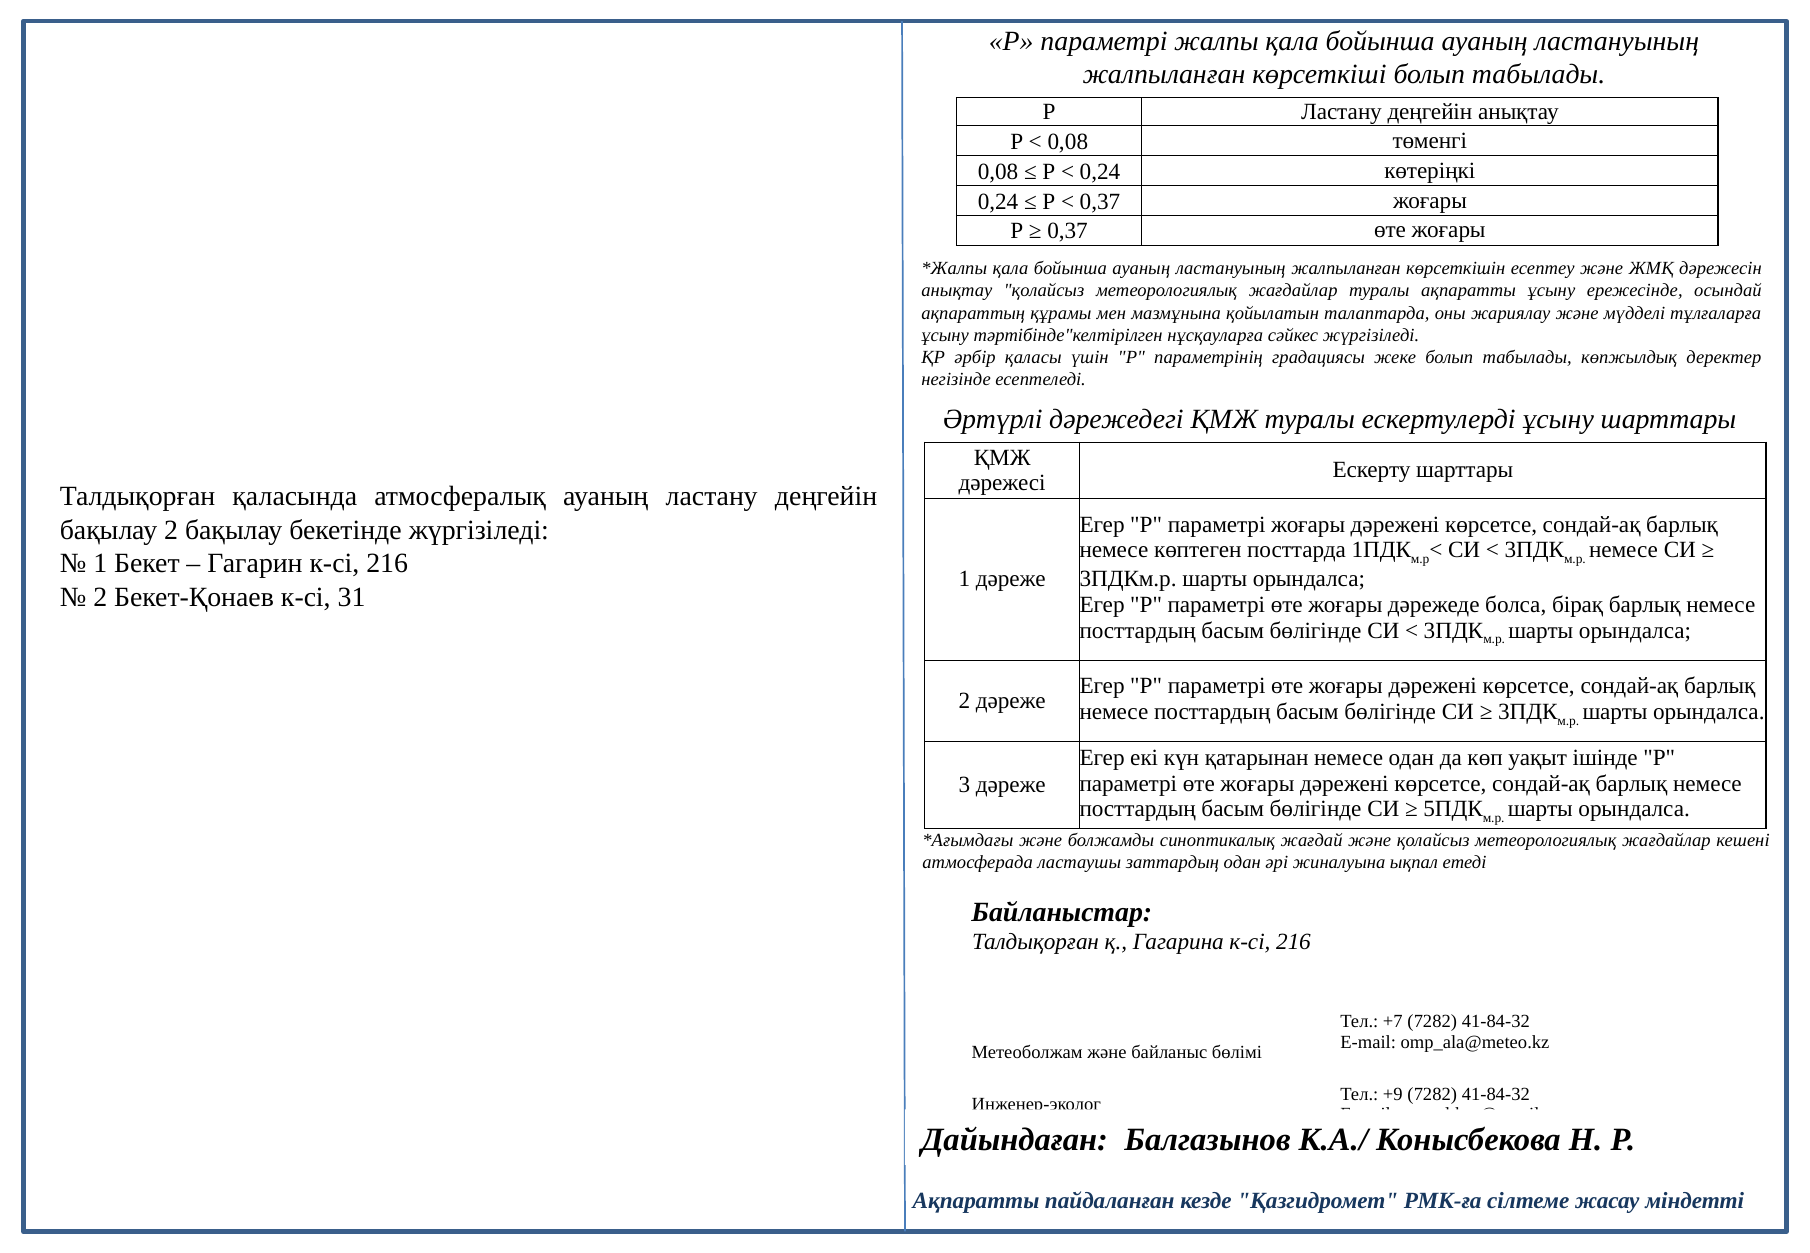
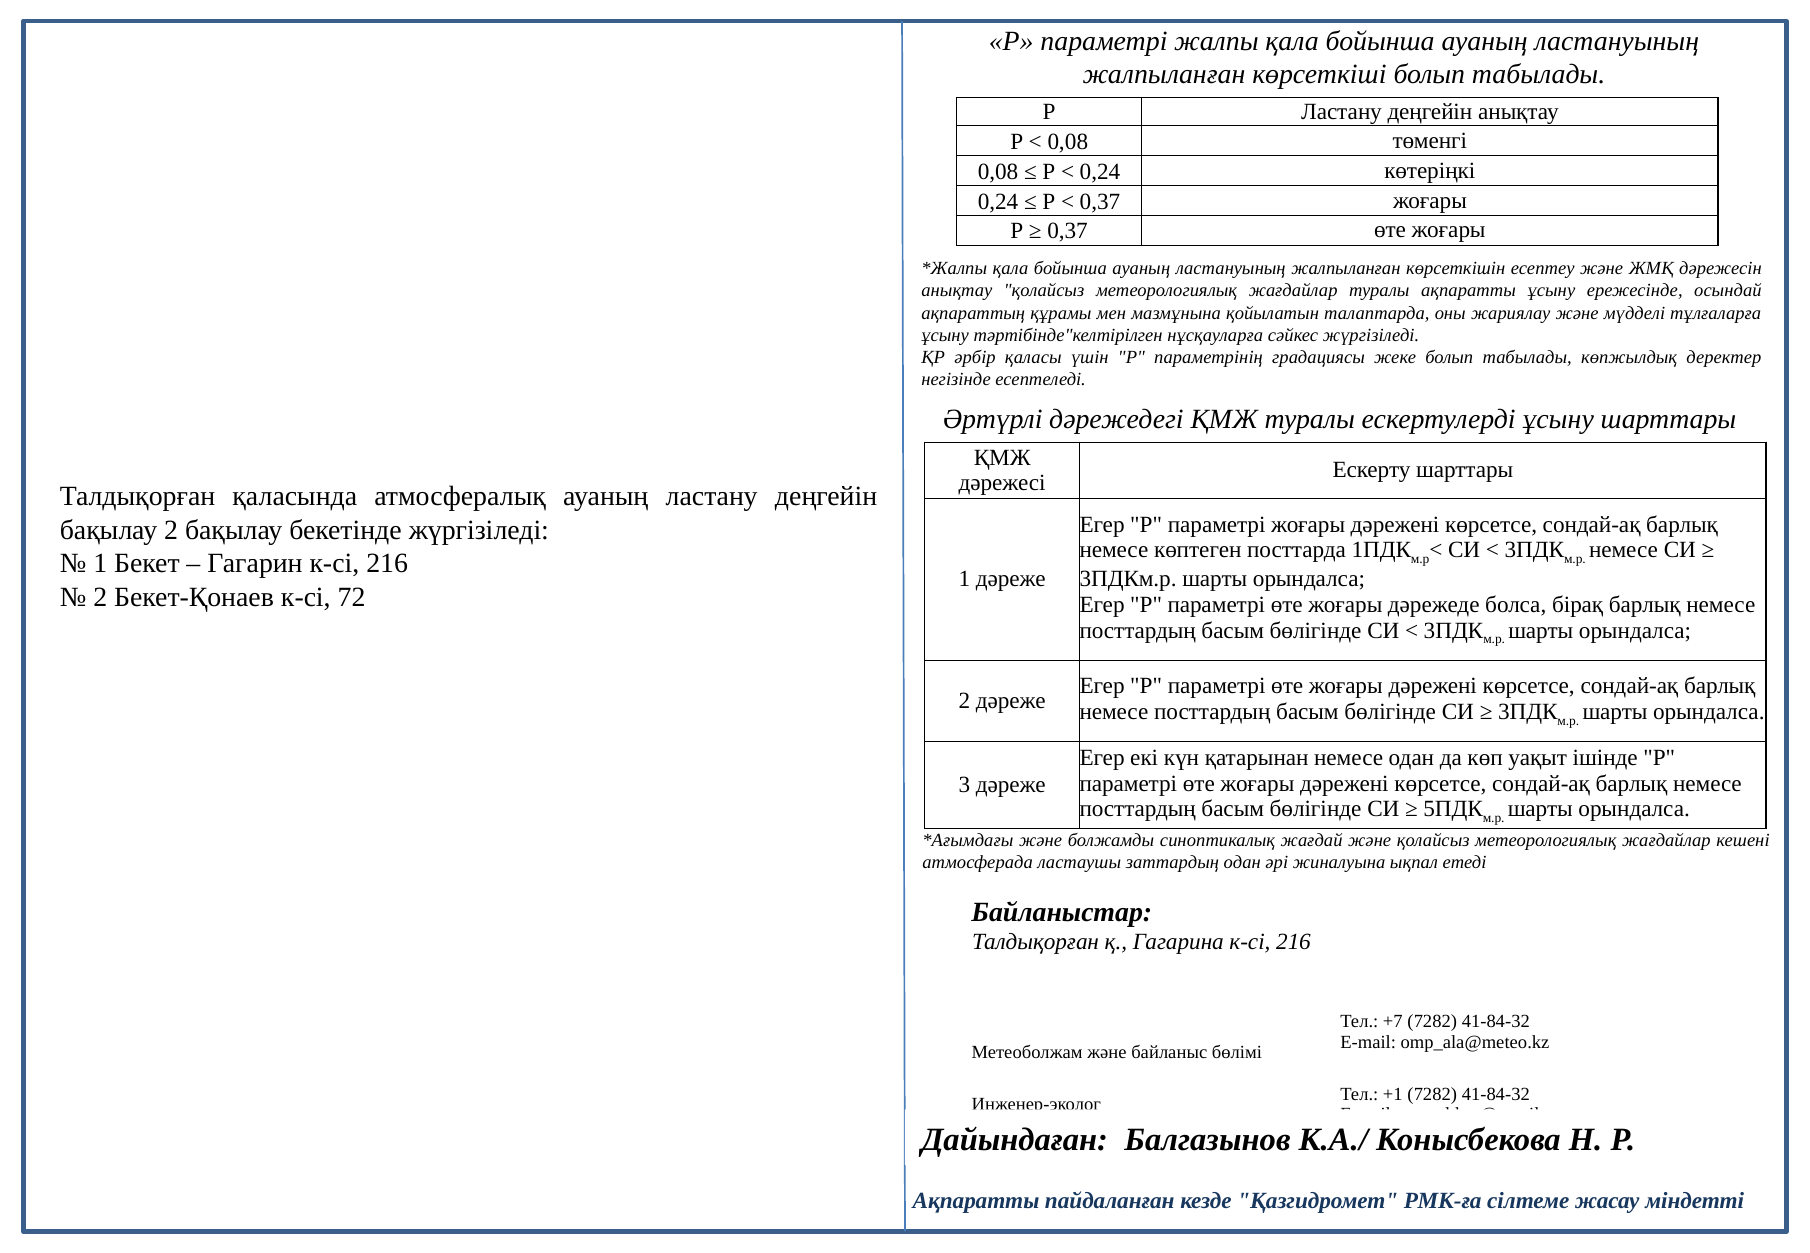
31: 31 -> 72 (352, 597)
+9: +9 -> +1 (1393, 1094)
